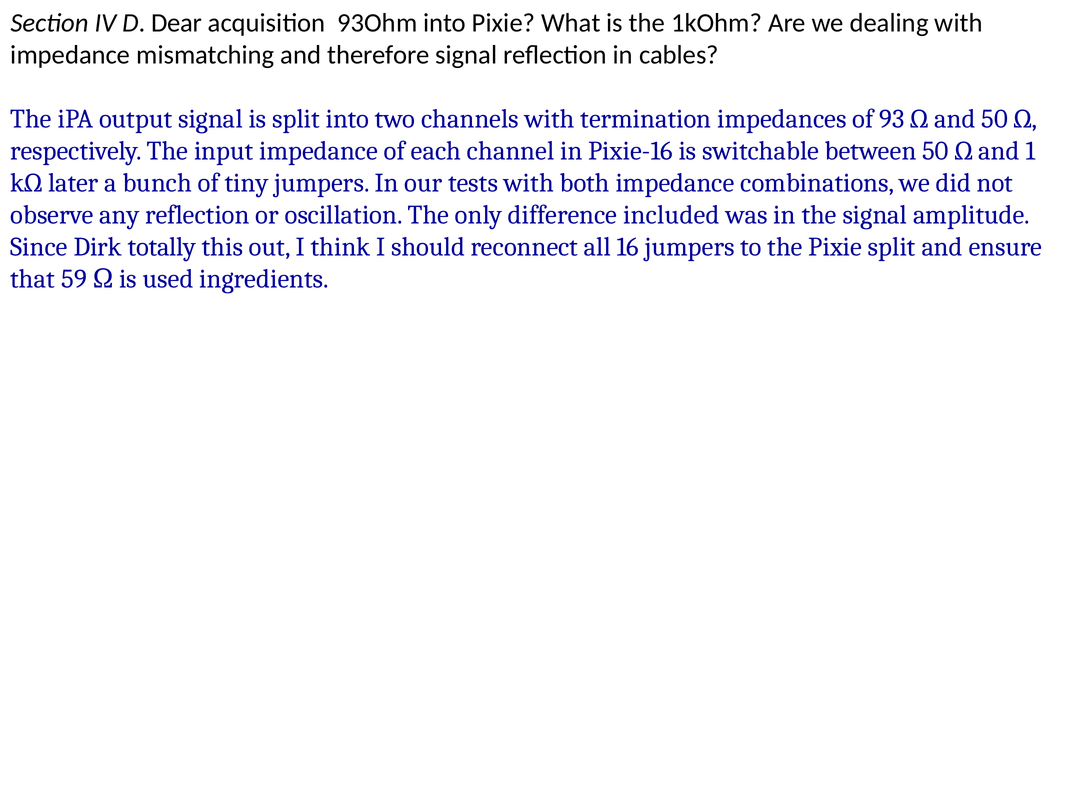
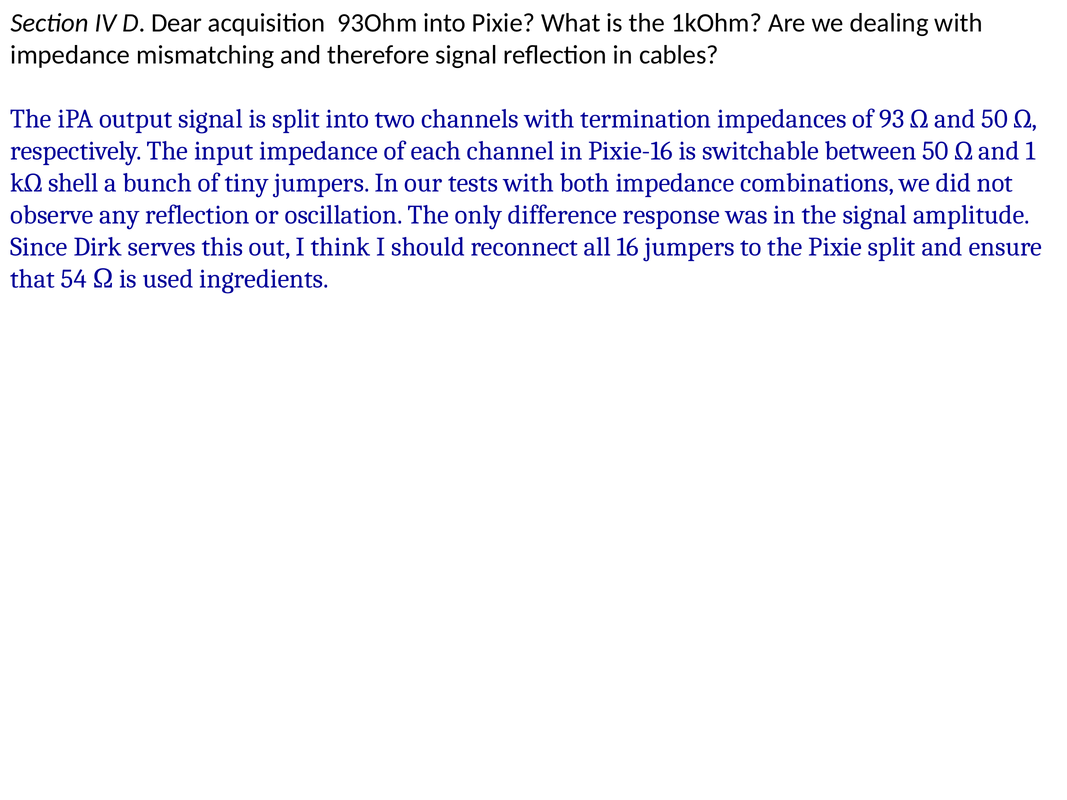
later: later -> shell (73, 183)
included: included -> response (671, 215)
totally: totally -> serves (162, 247)
59: 59 -> 54 (74, 279)
